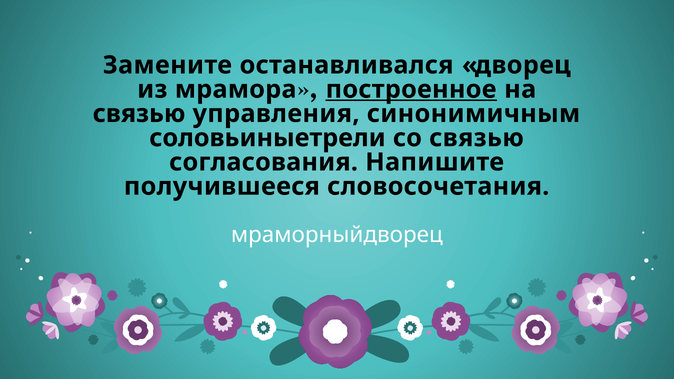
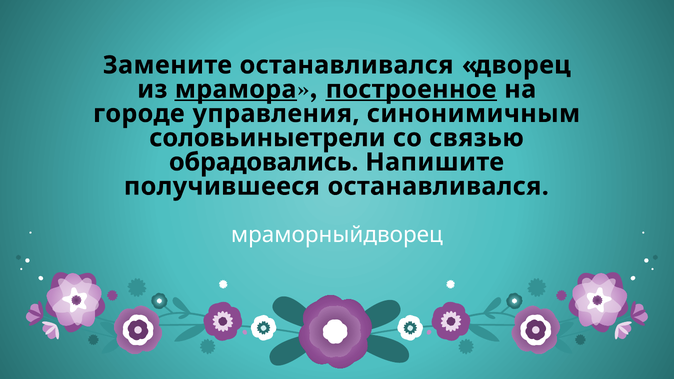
мрамора underline: none -> present (236, 89)
связью: связью -> городе (139, 114)
согласования: согласования -> обрадовались (264, 162)
получившееся словосочетания: словосочетания -> останавливался (438, 186)
